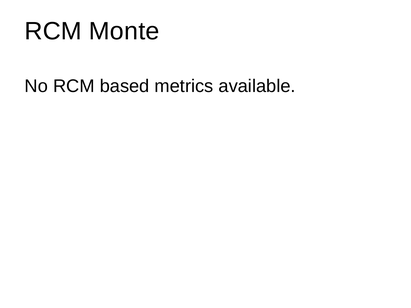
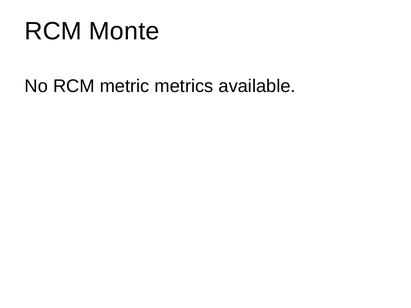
based: based -> metric (125, 86)
